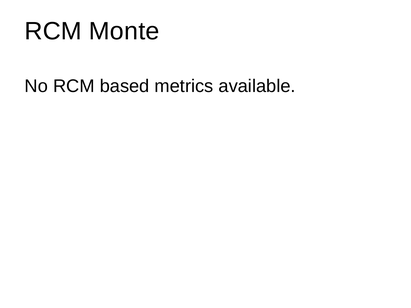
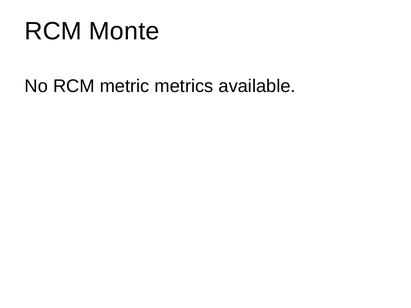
based: based -> metric (125, 86)
